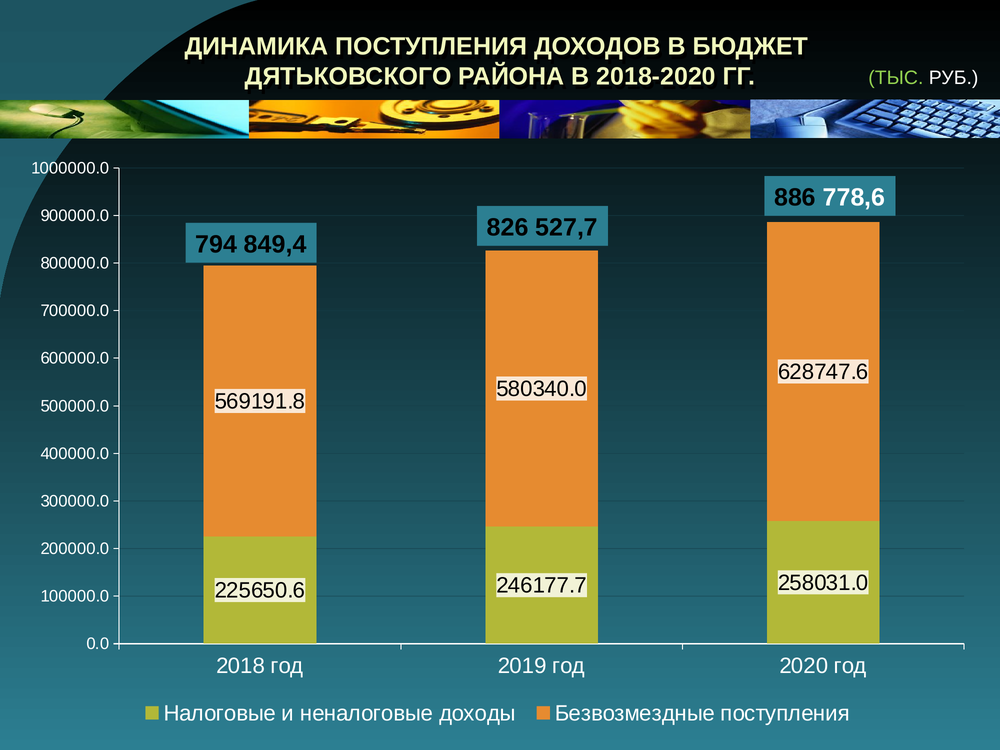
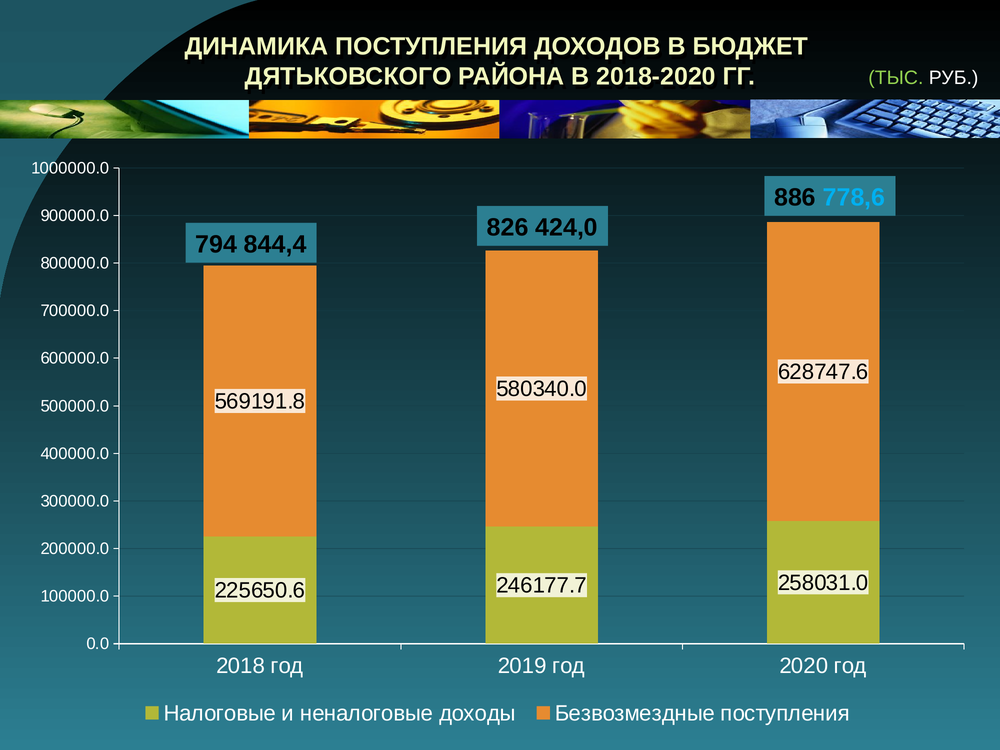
778,6 colour: white -> light blue (854, 198)
527,7: 527,7 -> 424,0 (567, 228)
849,4: 849,4 -> 844,4 (275, 245)
